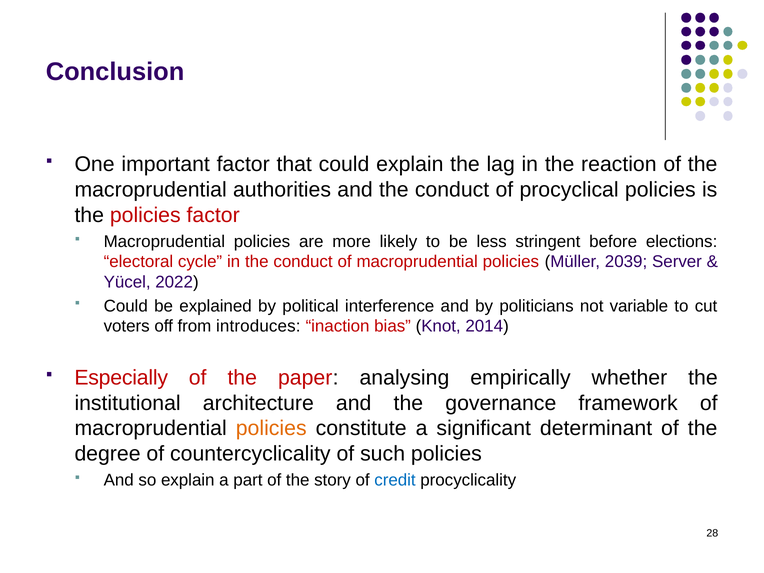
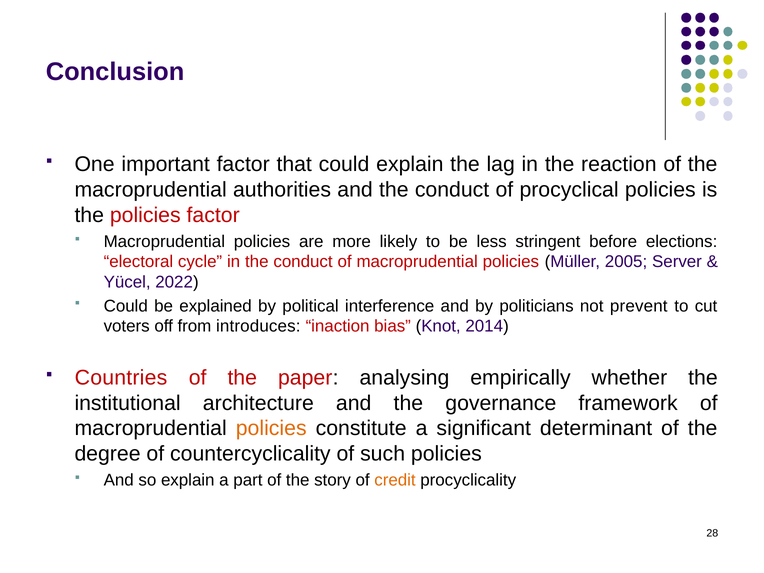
2039: 2039 -> 2005 (626, 262)
variable: variable -> prevent (639, 306)
Especially: Especially -> Countries (121, 378)
credit colour: blue -> orange (395, 480)
